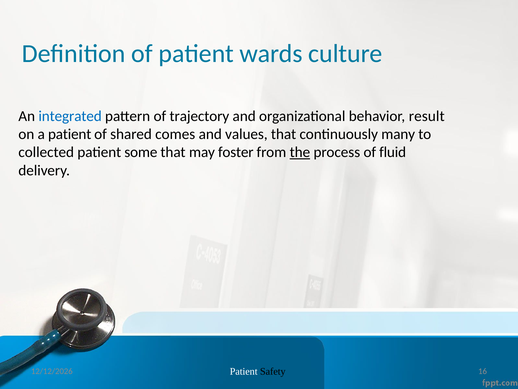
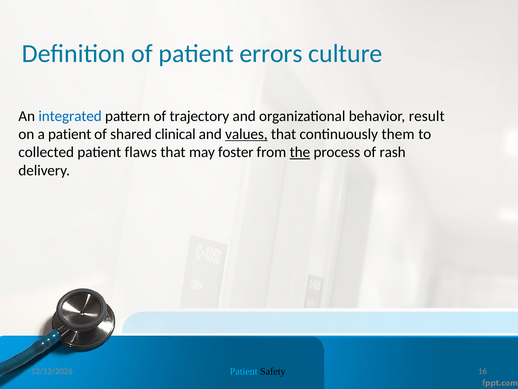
wards: wards -> errors (271, 54)
comes: comes -> clinical (175, 134)
values underline: none -> present (246, 134)
many: many -> them (398, 134)
some: some -> flaws (141, 152)
fluid: fluid -> rash (393, 152)
Patient colour: white -> light blue (244, 371)
